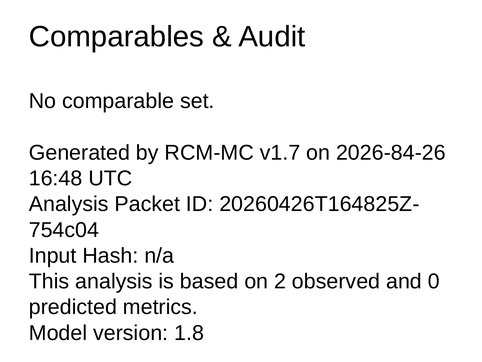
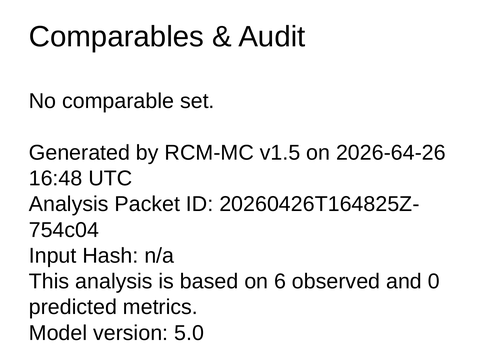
v1.7: v1.7 -> v1.5 (280, 153)
2026-84-26: 2026-84-26 -> 2026-64-26 (391, 153)
2: 2 -> 6 (280, 281)
1.8: 1.8 -> 5.0 (189, 332)
